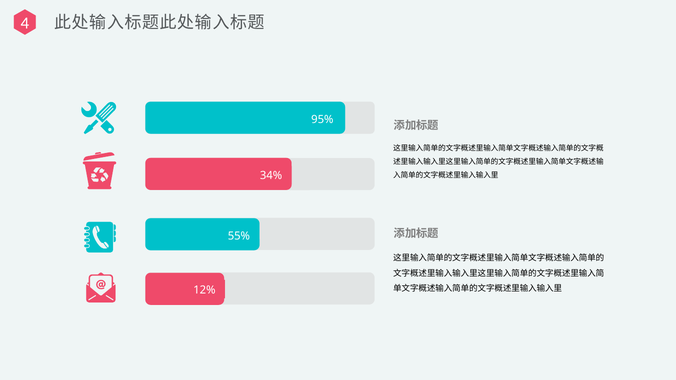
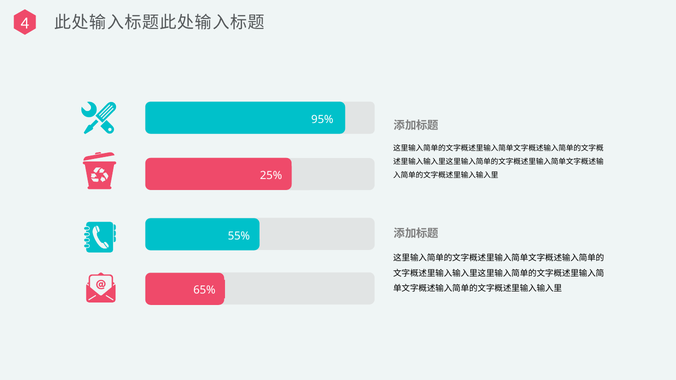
34%: 34% -> 25% (271, 176)
12%: 12% -> 65% (204, 290)
